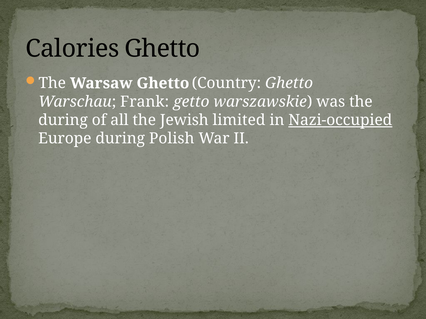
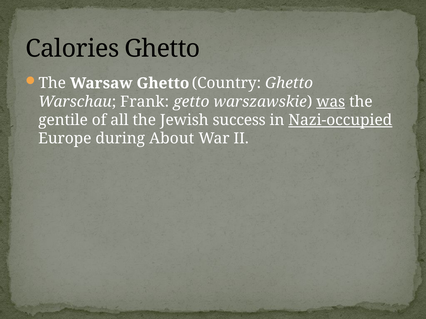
was underline: none -> present (331, 102)
during: during -> gentile (63, 120)
limited: limited -> success (239, 120)
Polish: Polish -> About (172, 139)
